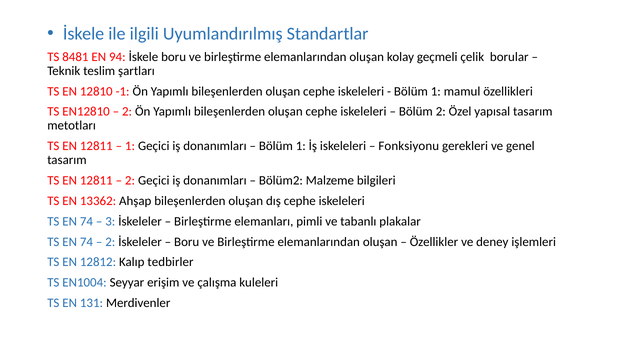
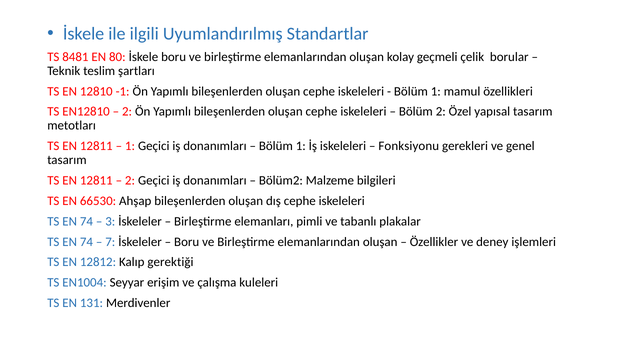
94: 94 -> 80 (117, 57)
13362: 13362 -> 66530 (98, 201)
2: 2 -> 7 (110, 242)
tedbirler: tedbirler -> gerektiği (170, 262)
